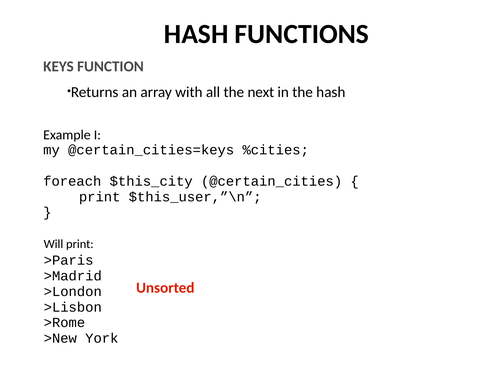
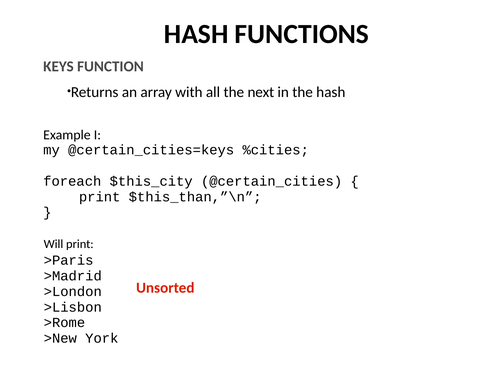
$this_user,”\n: $this_user,”\n -> $this_than,”\n (195, 197)
